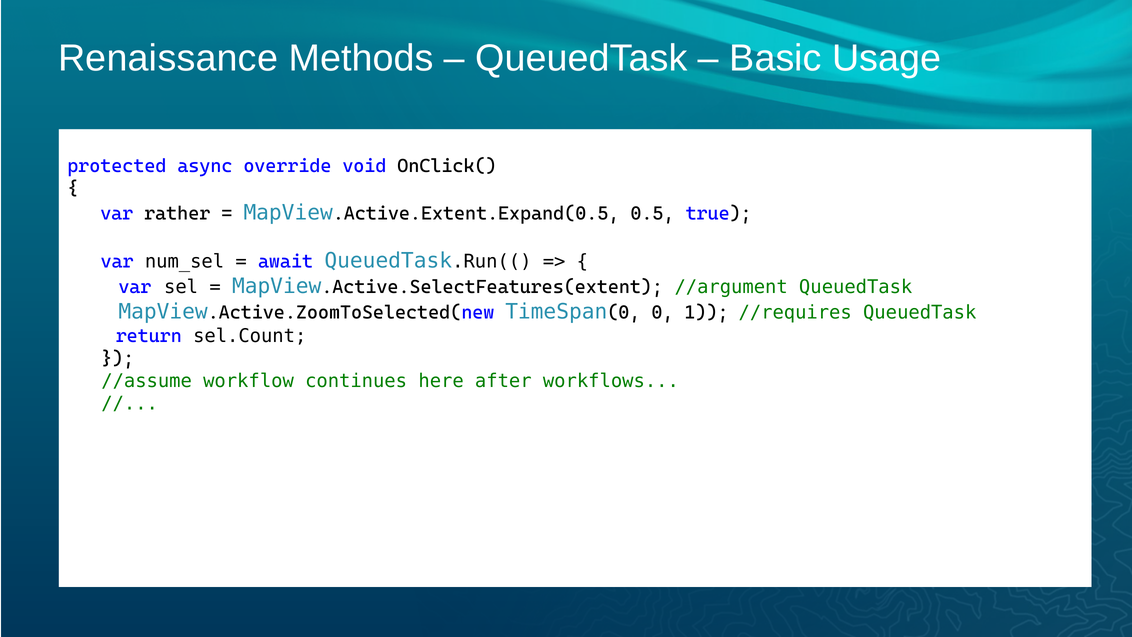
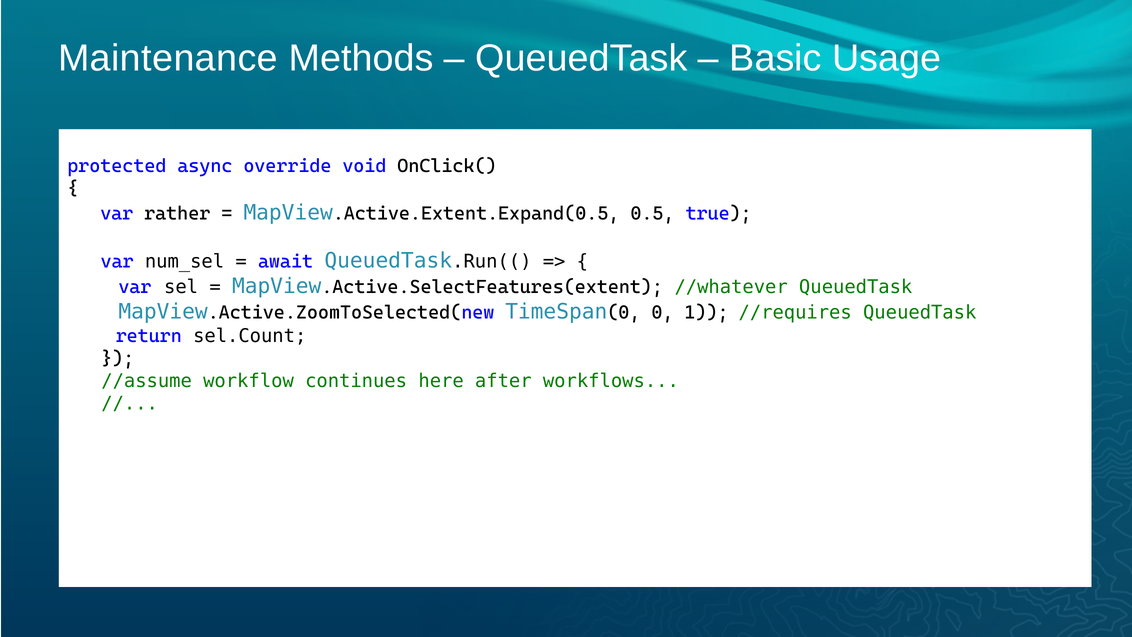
Renaissance: Renaissance -> Maintenance (168, 58)
//argument: //argument -> //whatever (731, 287)
